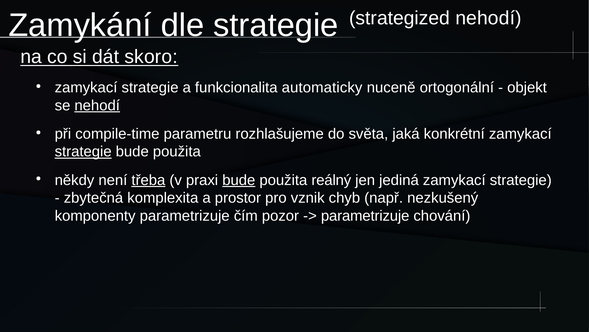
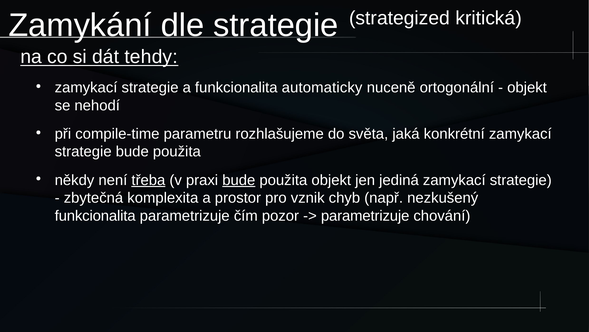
strategized nehodí: nehodí -> kritická (489, 18)
skoro: skoro -> tehdy (151, 57)
nehodí underline: present -> none (97, 105)
strategie underline: present -> none (83, 151)
použita reálný: reálný -> objekt (331, 180)
komponenty: komponenty -> funkcionalita (95, 215)
